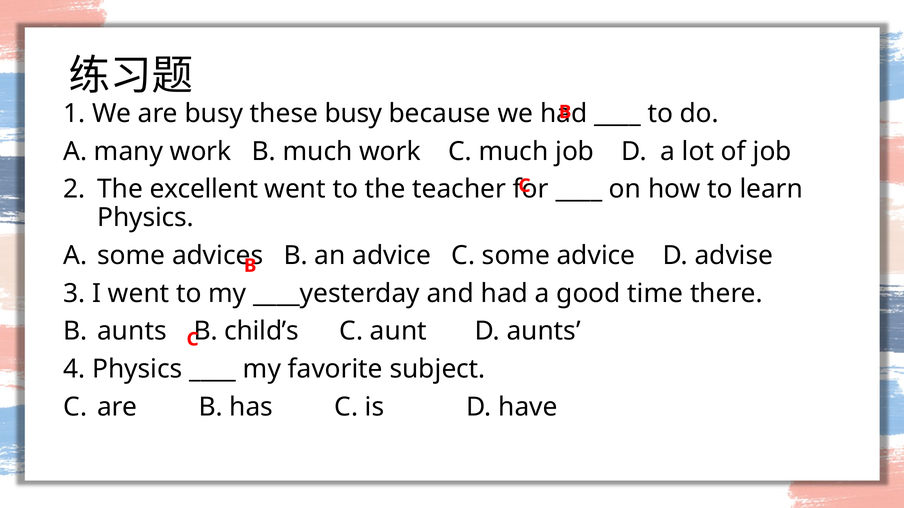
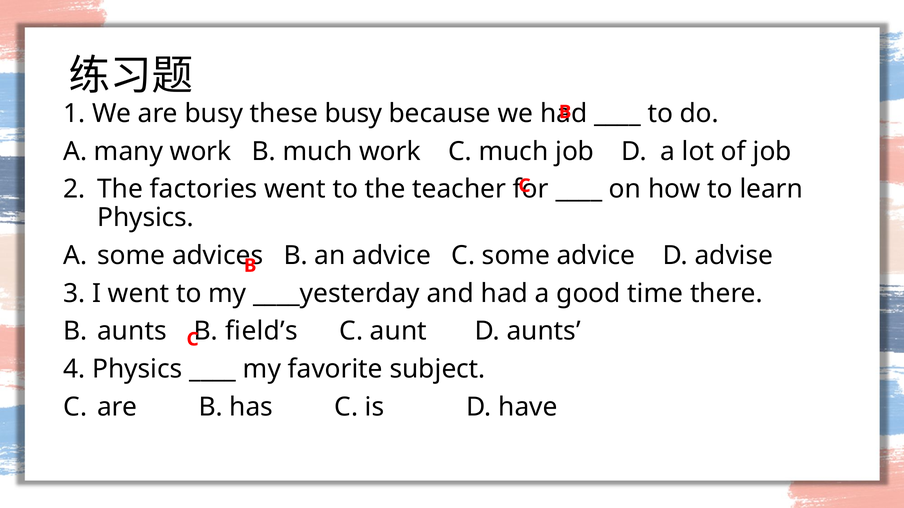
excellent: excellent -> factories (204, 189)
child’s: child’s -> field’s (261, 332)
